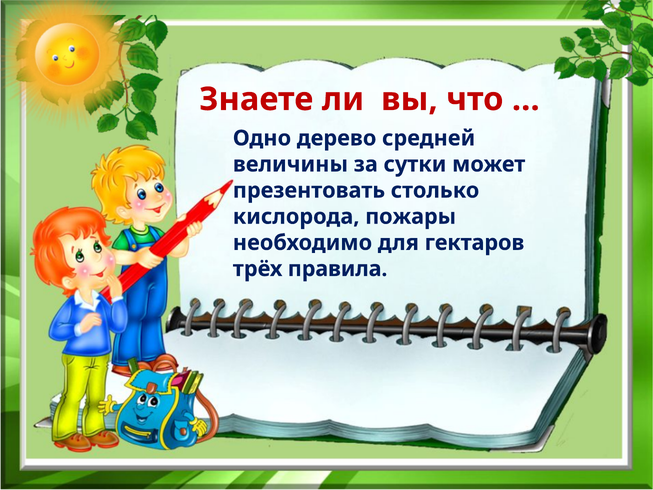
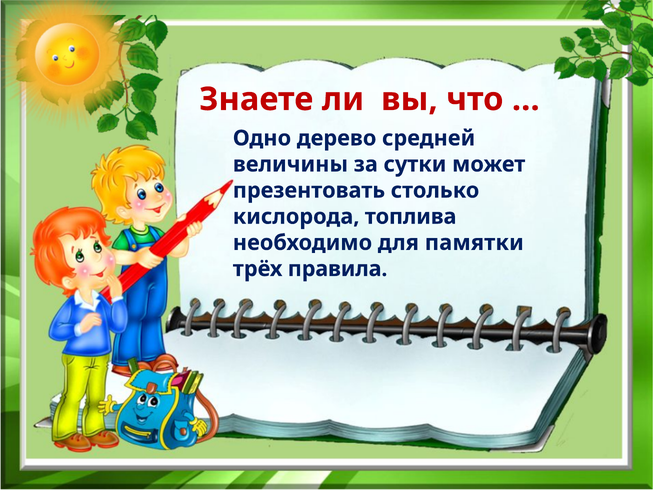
пожары: пожары -> топлива (411, 216)
гектаров: гектаров -> памятки (474, 243)
